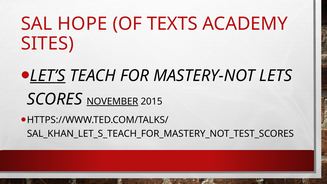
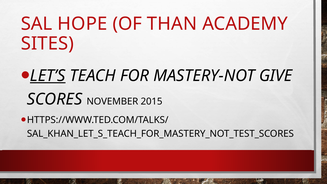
TEXTS: TEXTS -> THAN (172, 24)
LETS: LETS -> GIVE (276, 76)
NOVEMBER underline: present -> none (112, 101)
